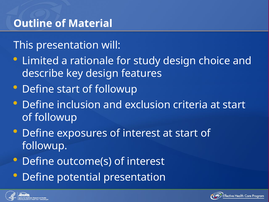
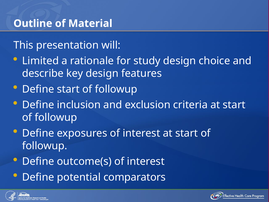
potential presentation: presentation -> comparators (135, 177)
